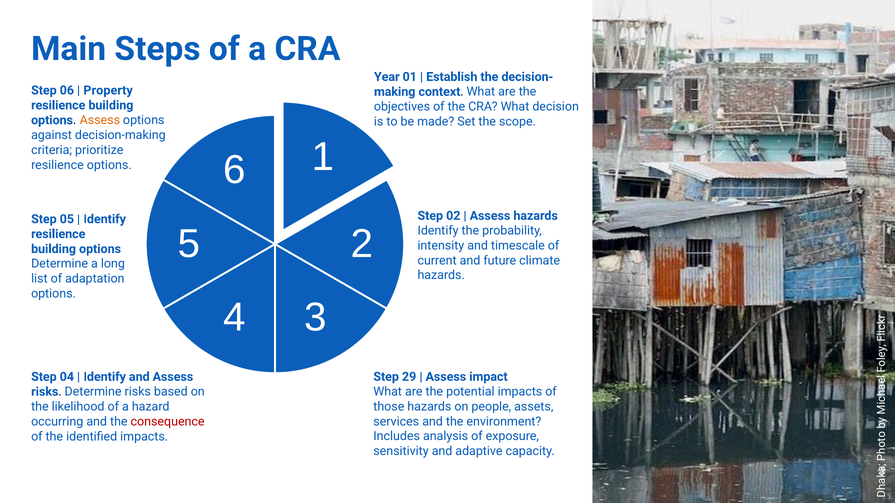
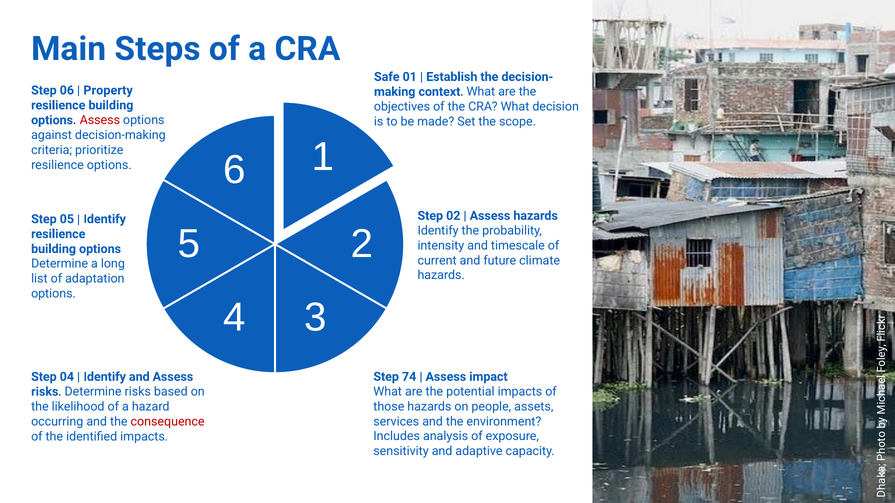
Year: Year -> Safe (387, 77)
Assess colour: orange -> red (100, 120)
29: 29 -> 74 (409, 377)
